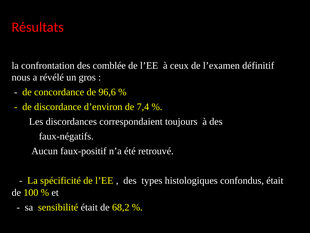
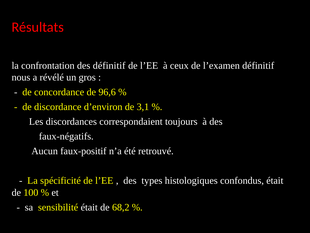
des comblée: comblée -> définitif (109, 65)
7,4: 7,4 -> 3,1 (143, 107)
